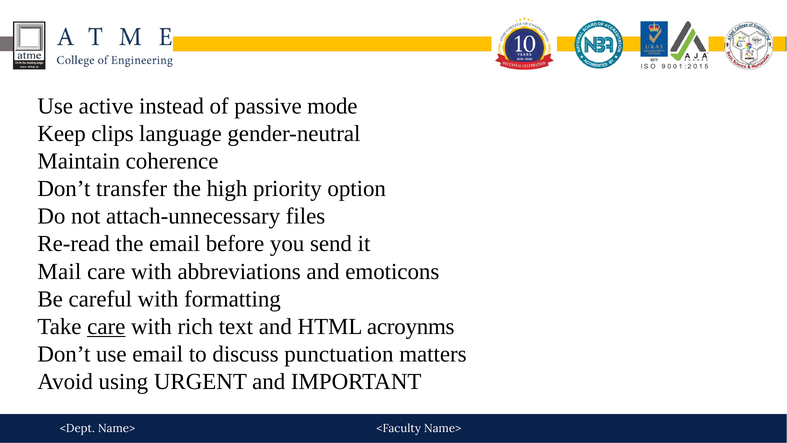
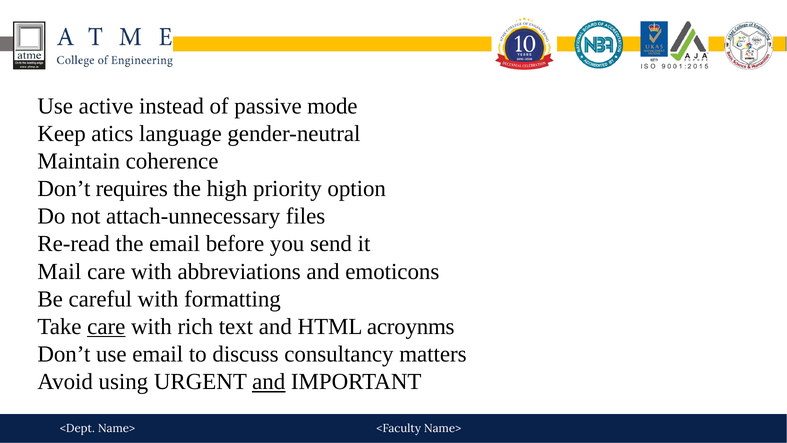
clips: clips -> atics (112, 134)
transfer: transfer -> requires (132, 189)
punctuation: punctuation -> consultancy (339, 354)
and underline: none -> present (269, 382)
